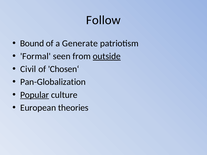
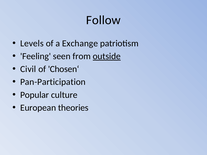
Bound: Bound -> Levels (32, 43)
Generate: Generate -> Exchange (80, 43)
Formal: Formal -> Feeling (36, 56)
Pan-Globalization: Pan-Globalization -> Pan-Participation (53, 82)
Popular underline: present -> none (35, 95)
